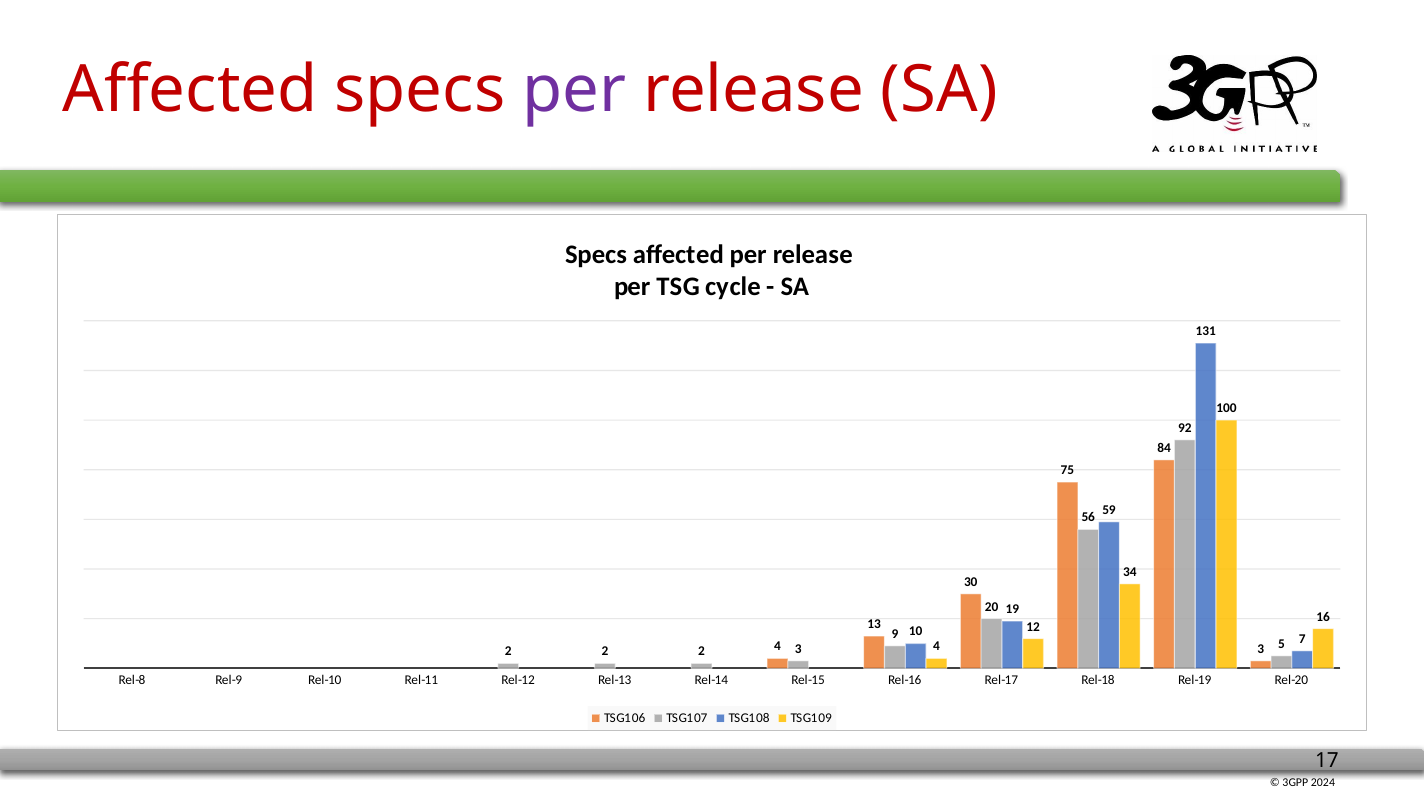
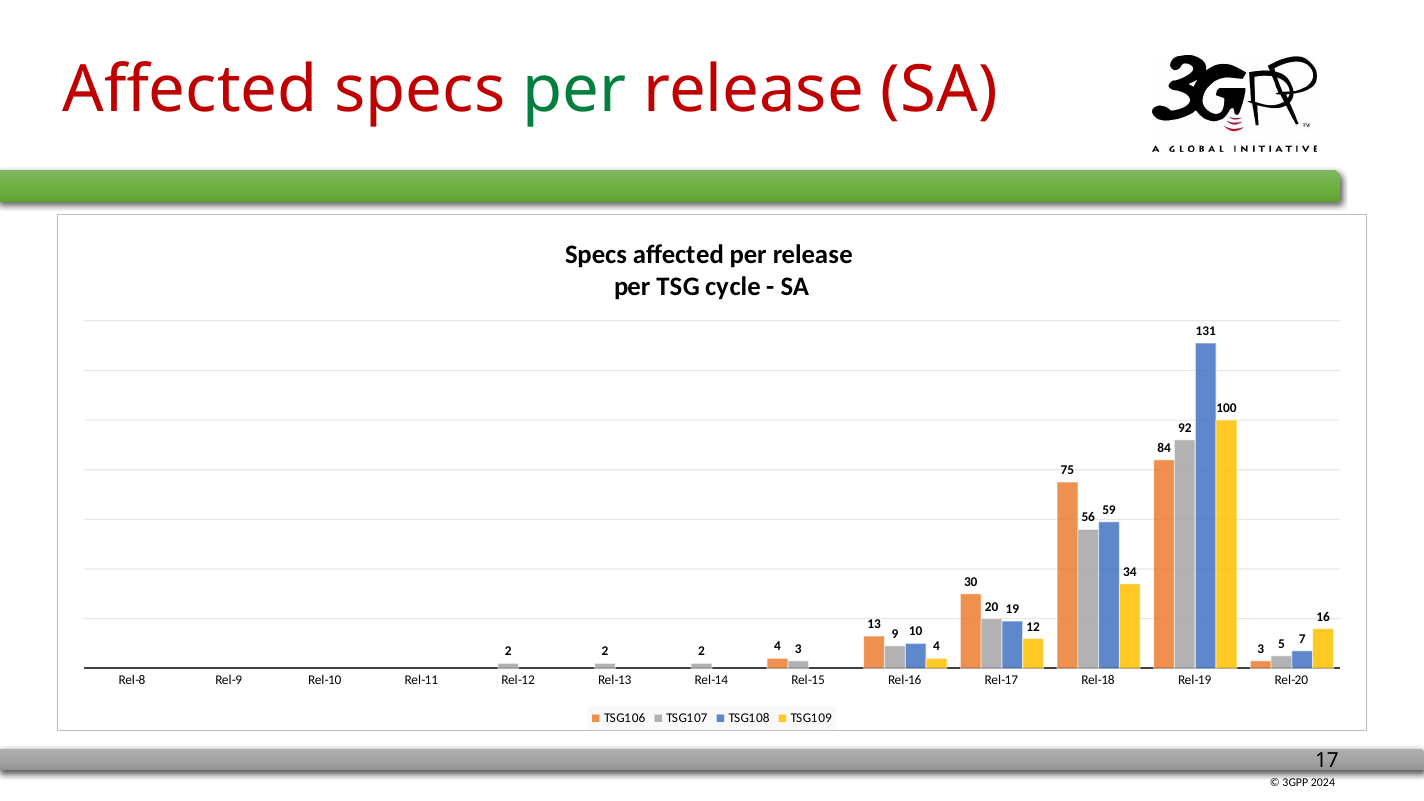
per colour: purple -> green (574, 90)
